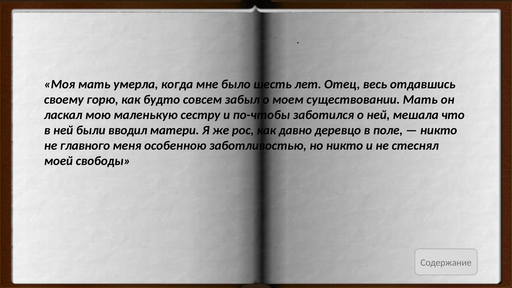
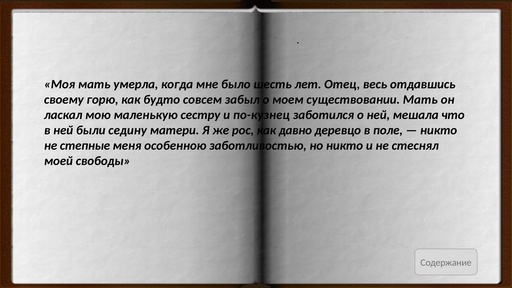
по-чтобы: по-чтобы -> по-кузнец (261, 115)
вводил: вводил -> седину (128, 130)
главного: главного -> степные (85, 146)
